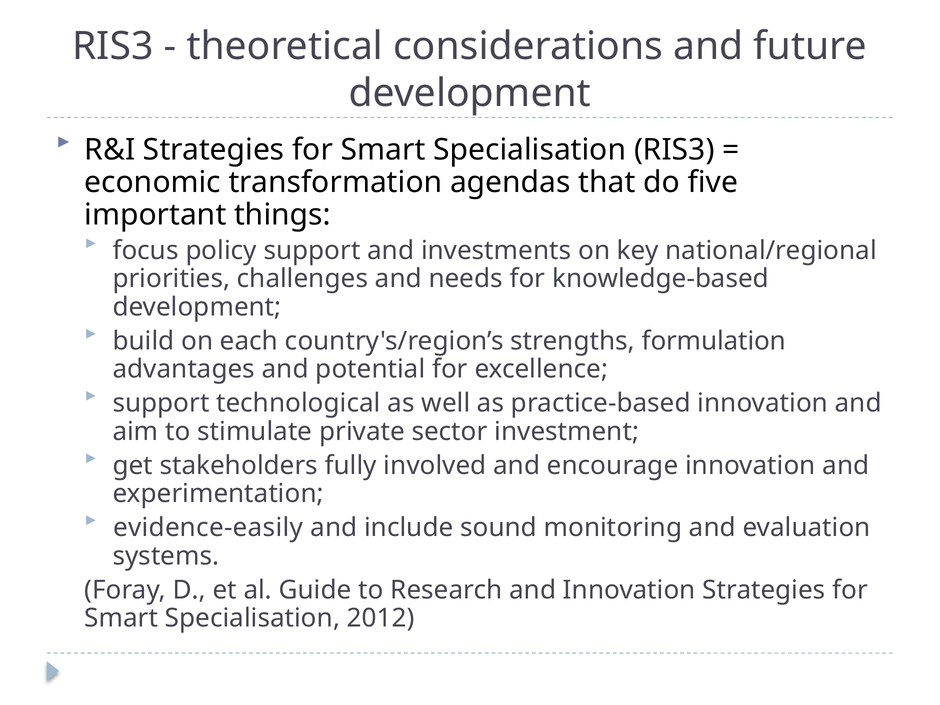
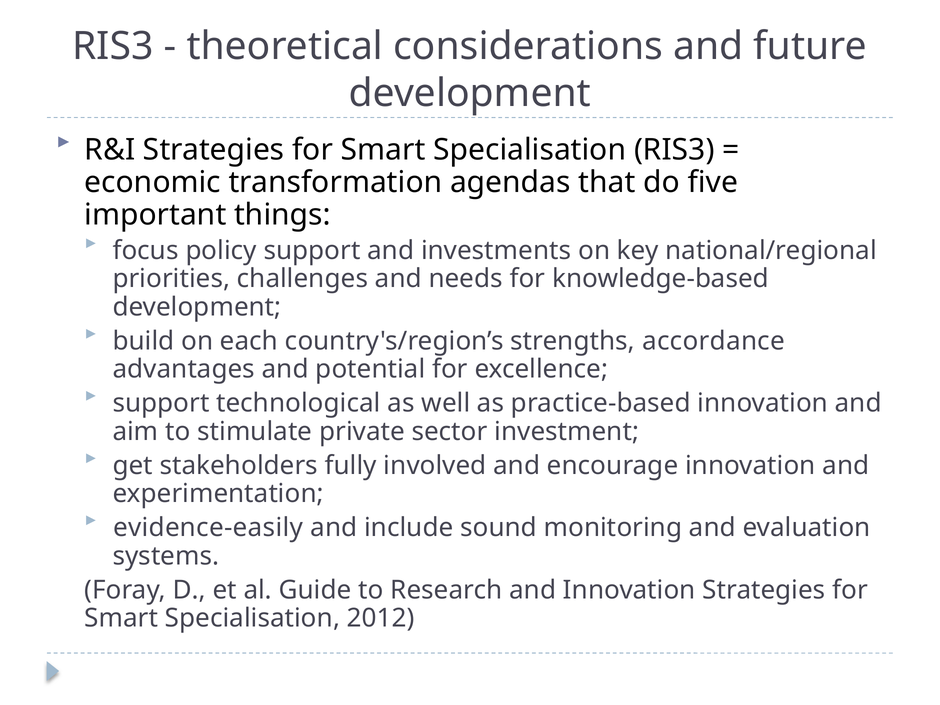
formulation: formulation -> accordance (714, 341)
